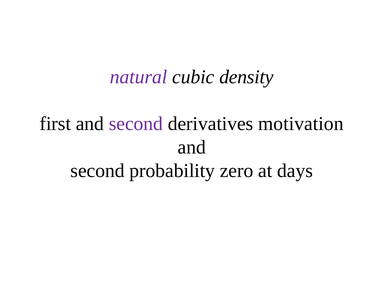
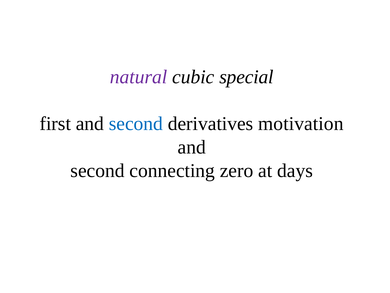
density: density -> special (246, 77)
second colour: purple -> blue (136, 124)
probability: probability -> connecting (172, 170)
